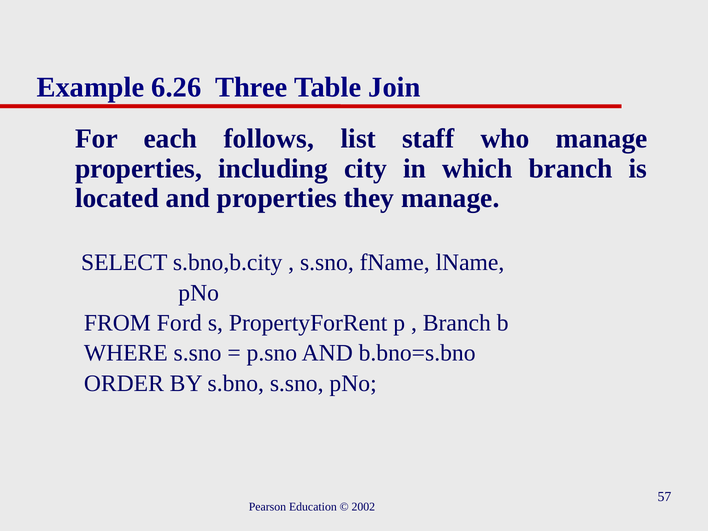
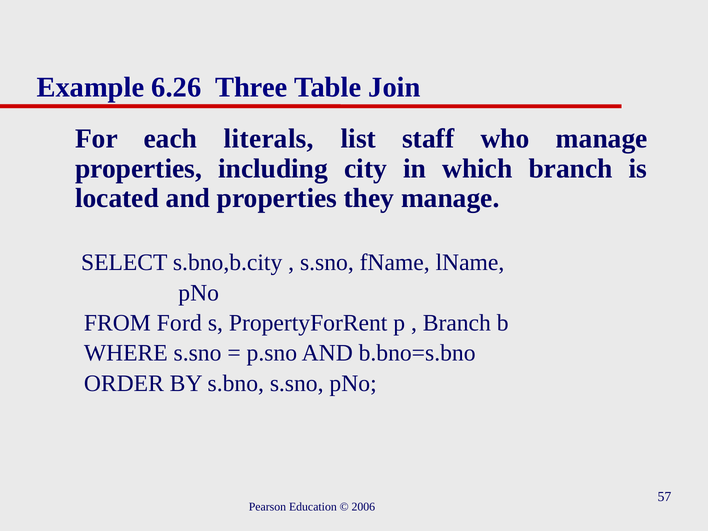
follows: follows -> literals (269, 139)
2002: 2002 -> 2006 (363, 507)
